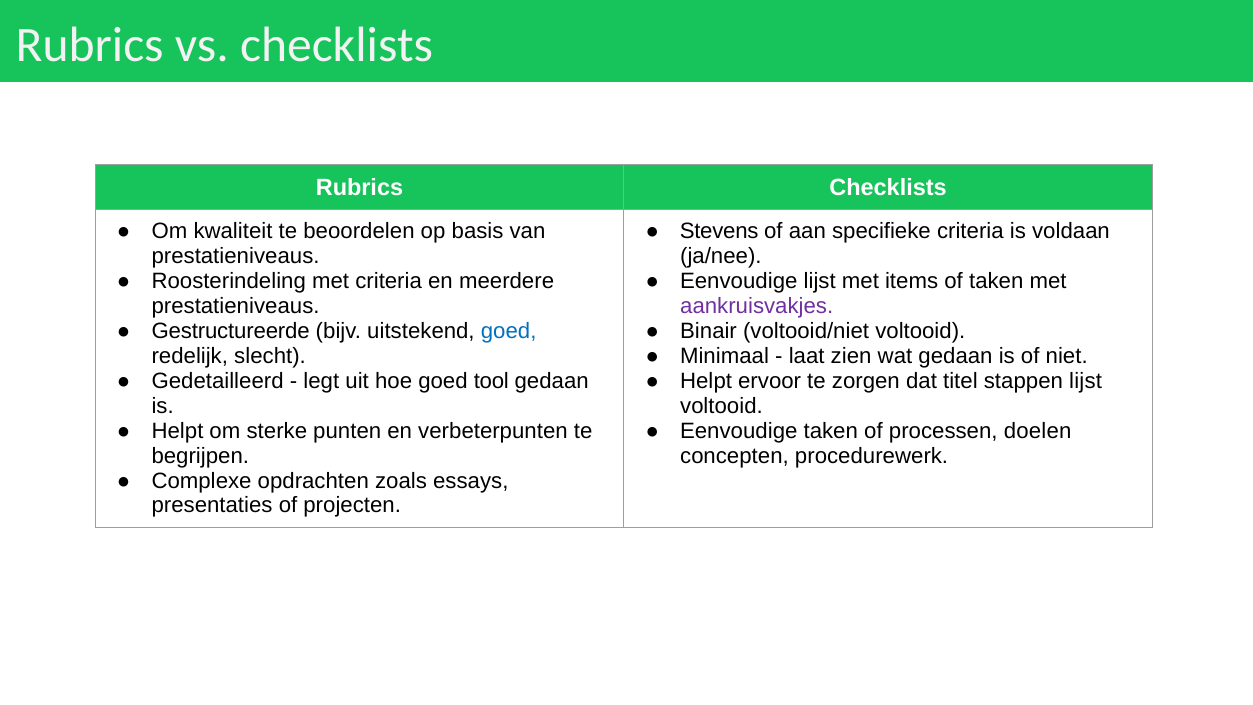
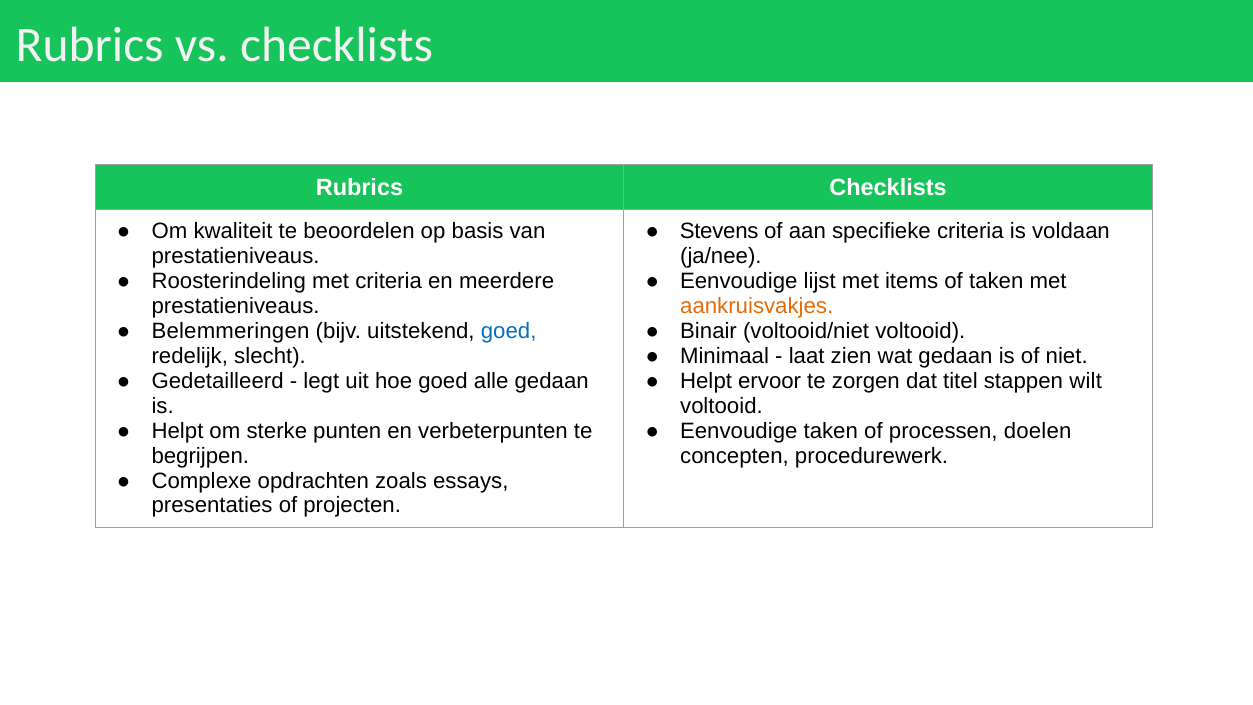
aankruisvakjes colour: purple -> orange (757, 306)
Gestructureerde: Gestructureerde -> Belemmeringen (230, 331)
tool: tool -> alle (491, 381)
stappen lijst: lijst -> wilt (1086, 381)
